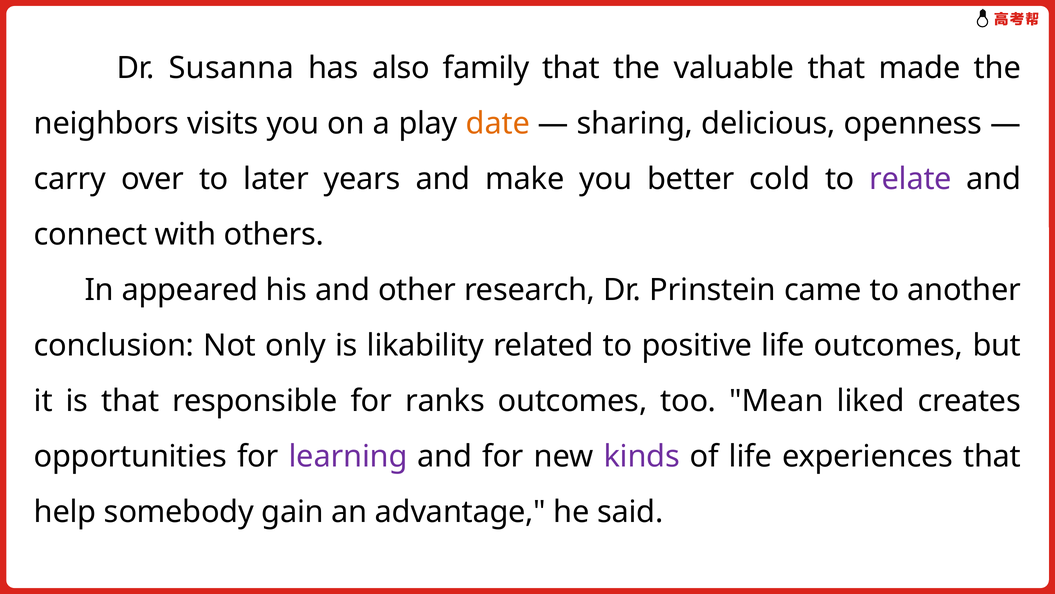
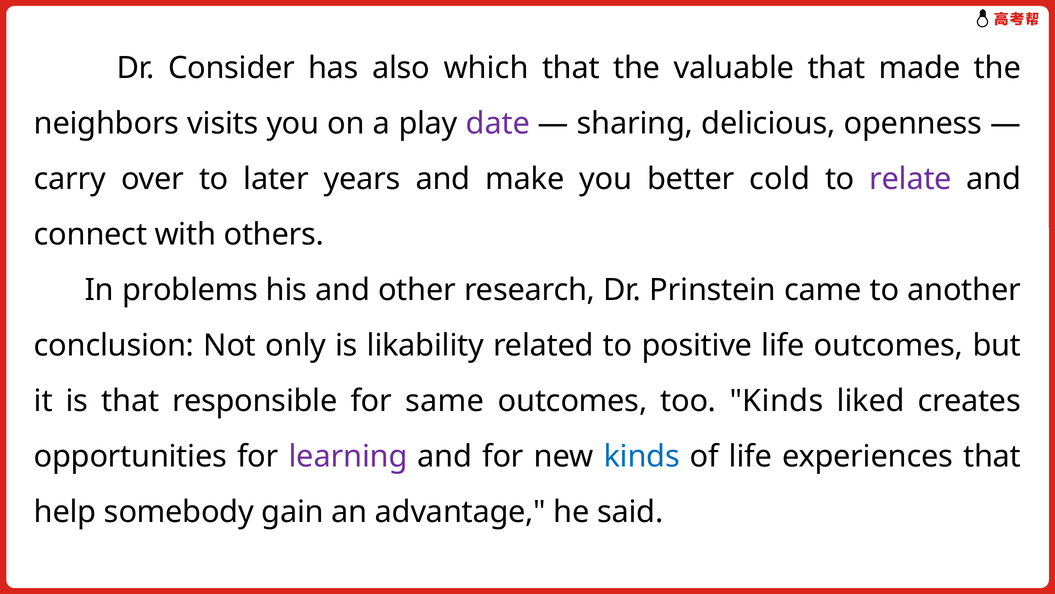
Susanna: Susanna -> Consider (232, 68)
family: family -> which (486, 68)
date colour: orange -> purple (498, 123)
appeared: appeared -> problems (190, 290)
ranks: ranks -> same (445, 401)
too Mean: Mean -> Kinds (776, 401)
kinds colour: purple -> blue (642, 456)
